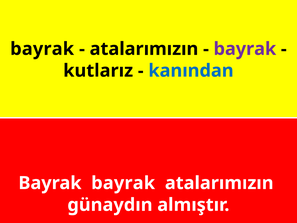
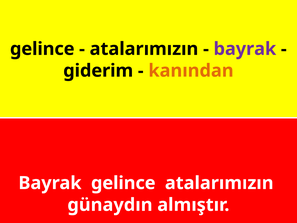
bayrak: bayrak -> gelince (42, 49)
kutlarız: kutlarız -> giderim (98, 71)
kanından colour: blue -> orange (191, 71)
Bayrak bayrak: bayrak -> gelince (123, 183)
